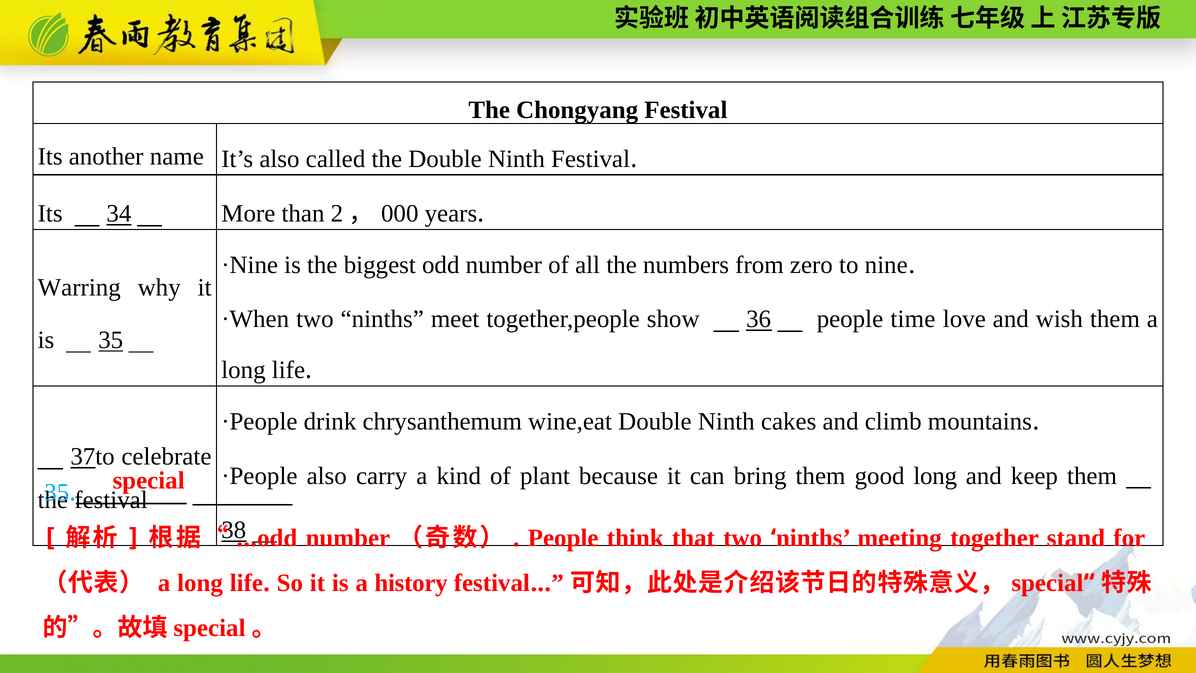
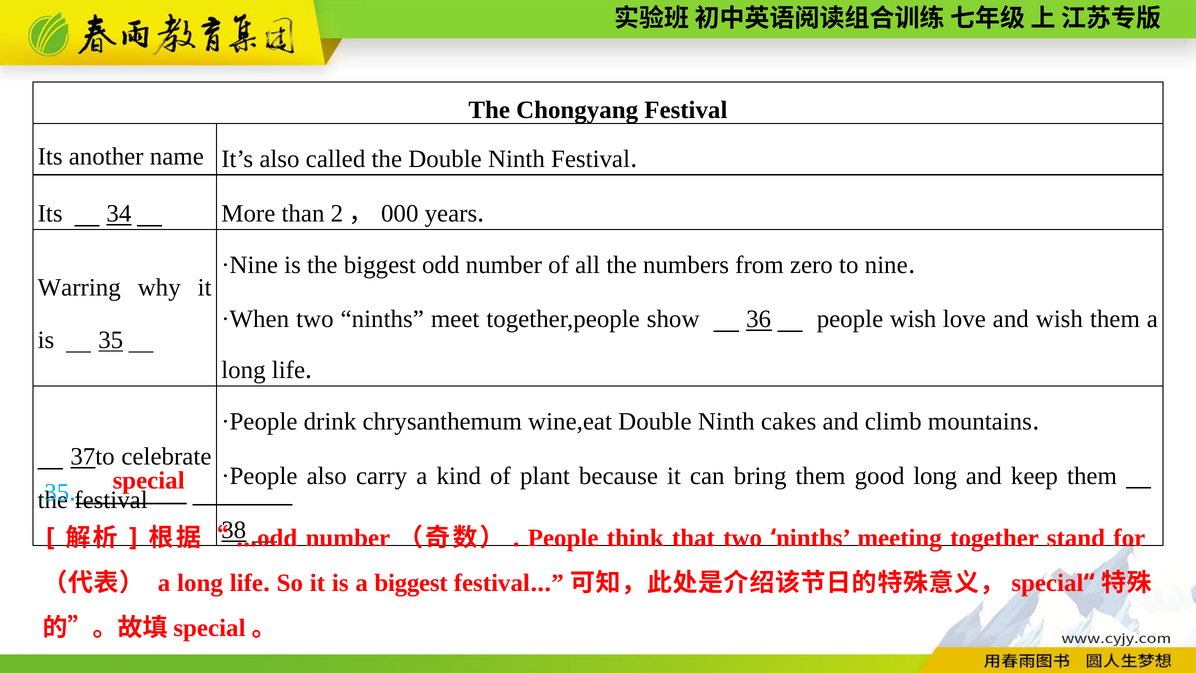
people time: time -> wish (913, 319)
a history: history -> biggest (411, 583)
